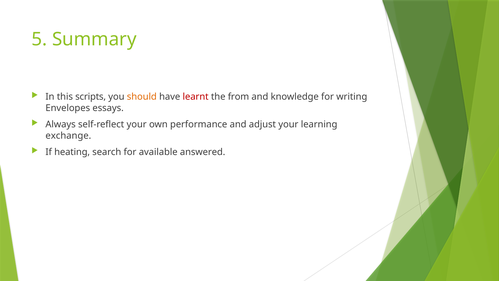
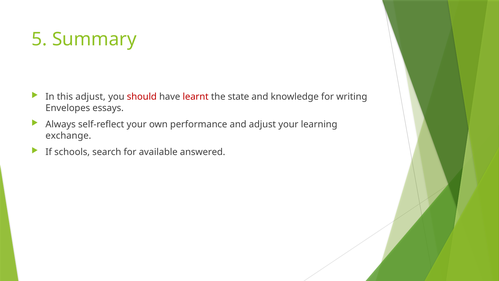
this scripts: scripts -> adjust (91, 97)
should colour: orange -> red (142, 97)
from: from -> state (238, 97)
heating: heating -> schools (72, 152)
